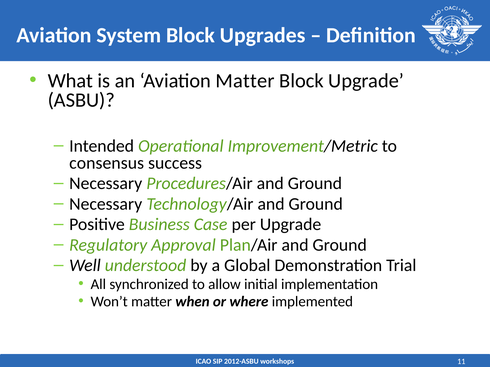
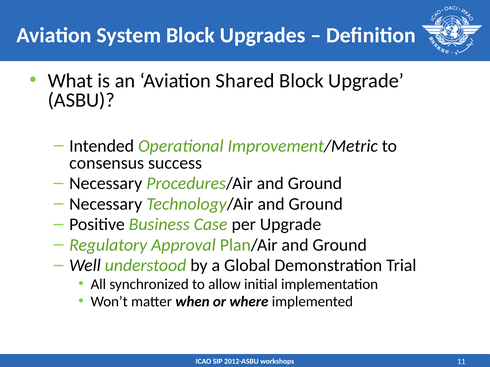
Aviation Matter: Matter -> Shared (245, 81)
